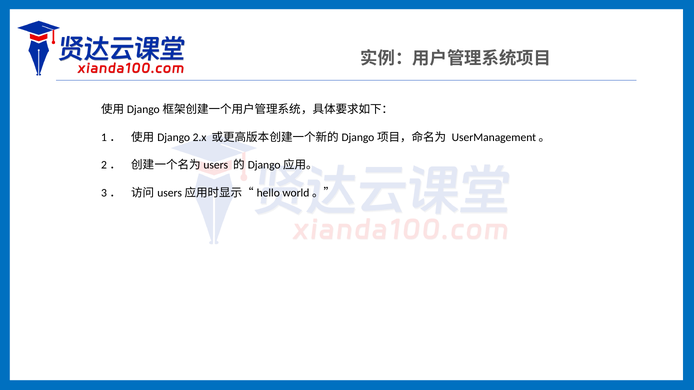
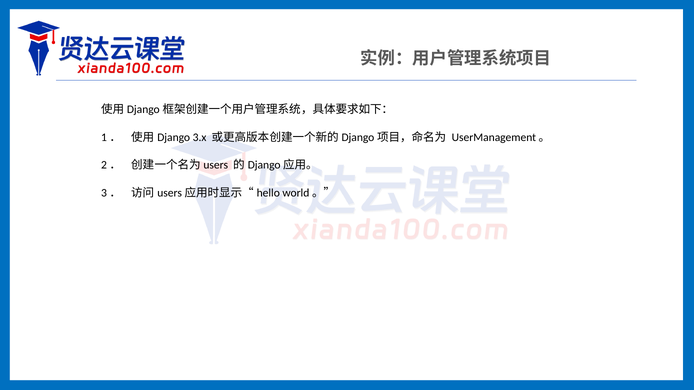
2.x: 2.x -> 3.x (200, 137)
